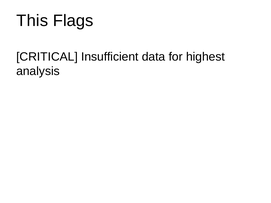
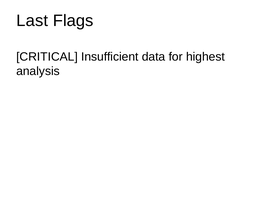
This: This -> Last (32, 21)
